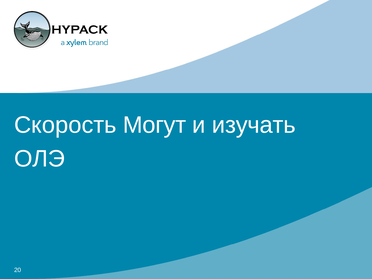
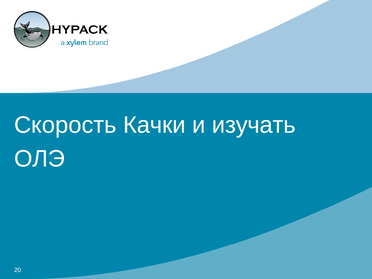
Могут: Могут -> Качки (154, 125)
